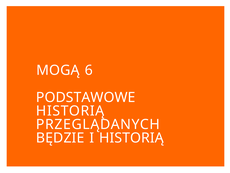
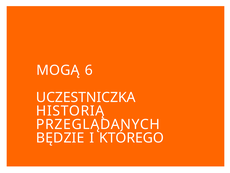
PODSTAWOWE: PODSTAWOWE -> UCZESTNICZKA (86, 97)
I HISTORIĄ: HISTORIĄ -> KTÓREGO (131, 138)
